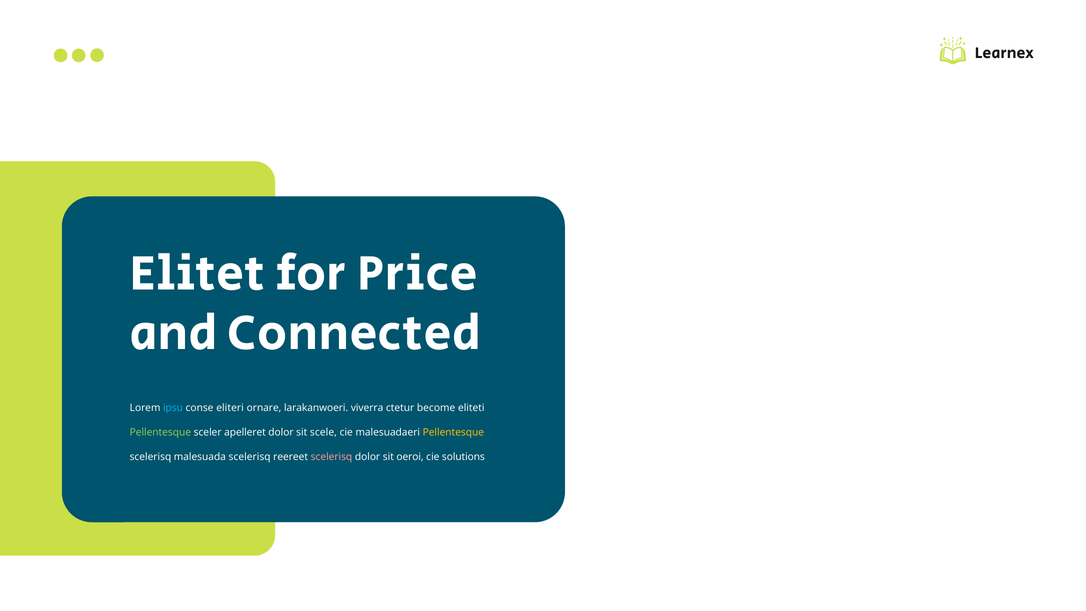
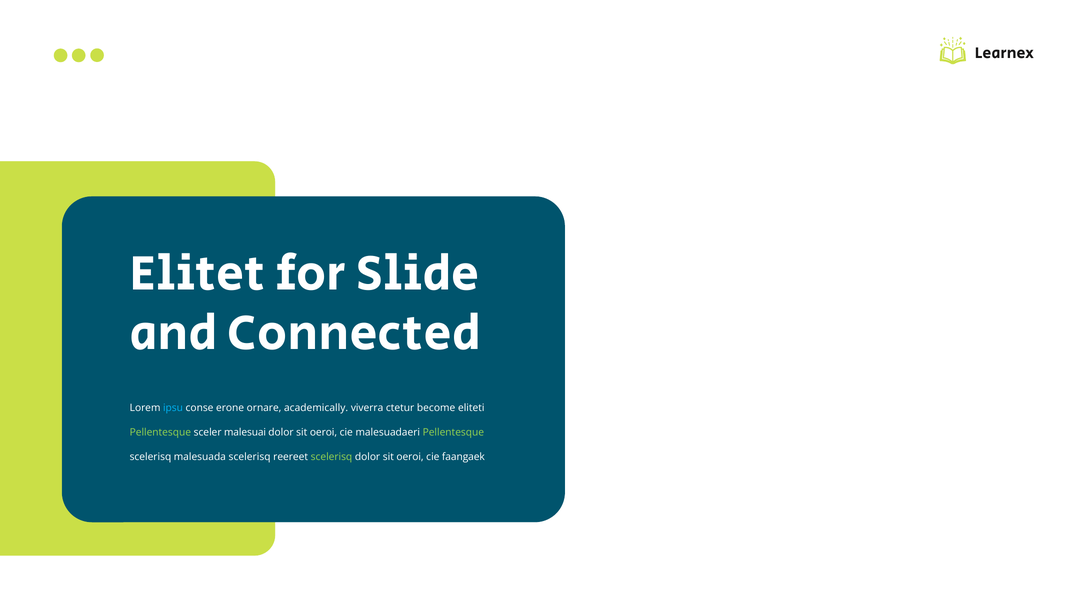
Price: Price -> Slide (418, 273)
eliteri: eliteri -> erone (230, 408)
larakanwoeri: larakanwoeri -> academically (316, 408)
apelleret: apelleret -> malesuai (245, 432)
scele: scele -> oeroi (323, 432)
Pellentesque colour: yellow -> light green (453, 432)
scelerisq colour: pink -> light green (331, 457)
solutions: solutions -> faangaek (463, 457)
